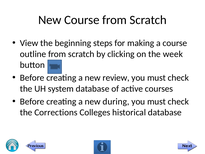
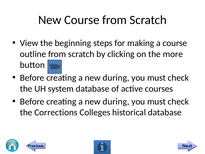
week: week -> more (173, 54)
review: review -> during (116, 78)
